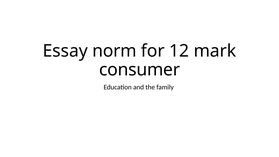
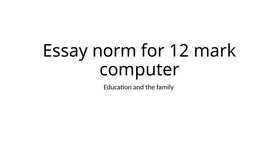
consumer: consumer -> computer (139, 70)
